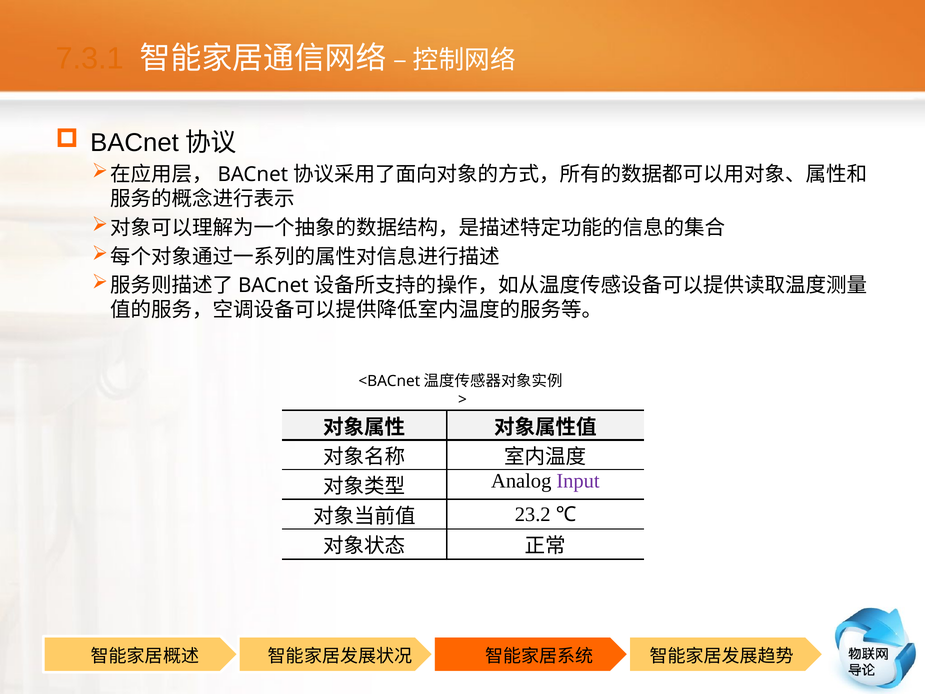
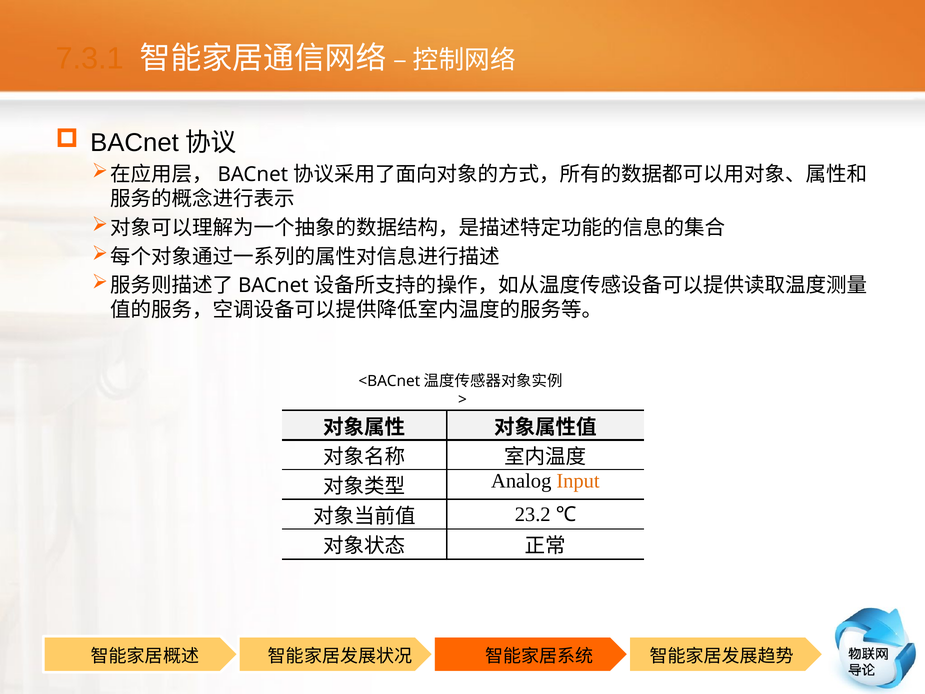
Input colour: purple -> orange (578, 481)
